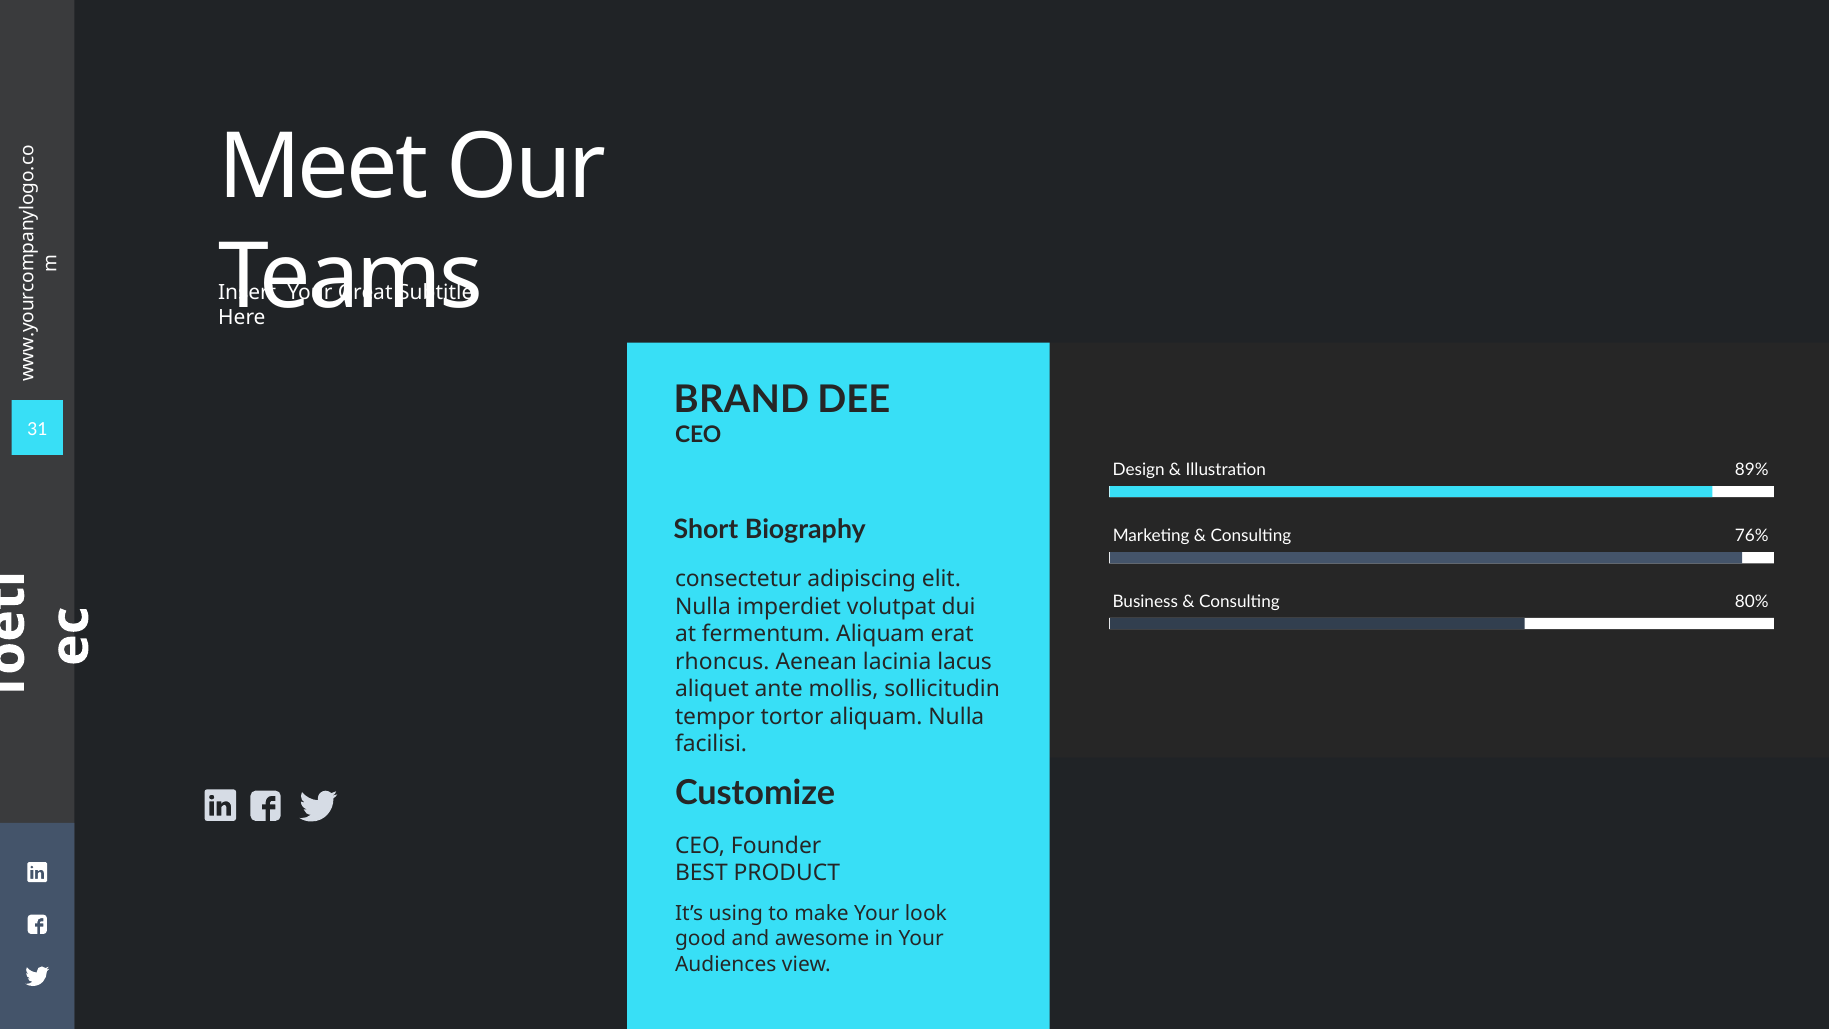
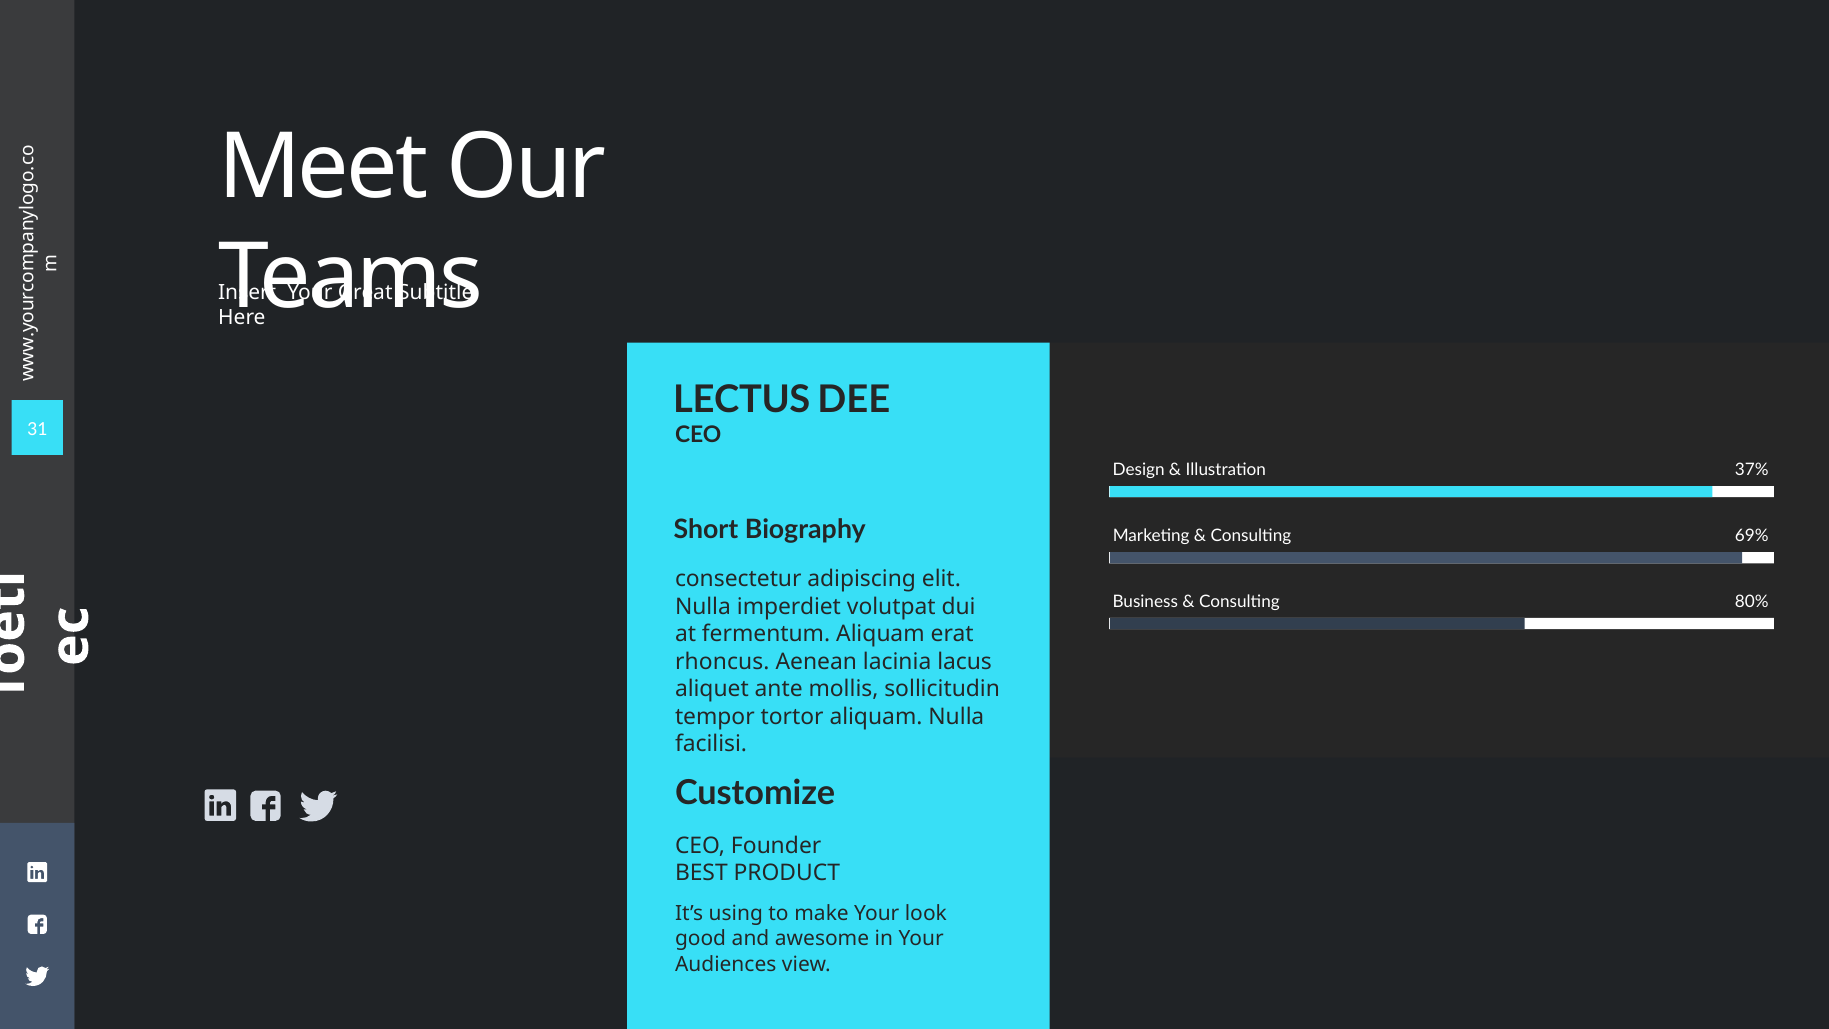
BRAND: BRAND -> LECTUS (742, 400)
89%: 89% -> 37% (1752, 470)
76%: 76% -> 69% (1752, 536)
